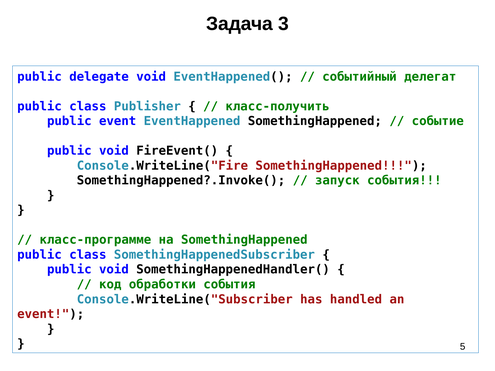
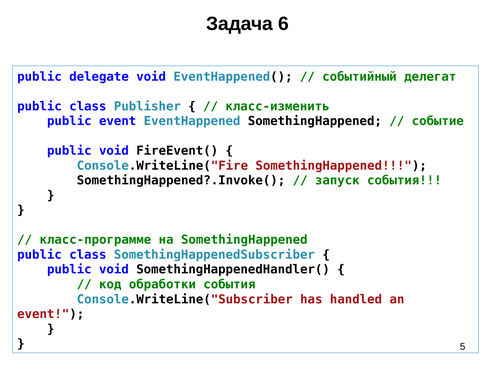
3: 3 -> 6 (284, 24)
класс-получить: класс-получить -> класс-изменить (278, 106)
